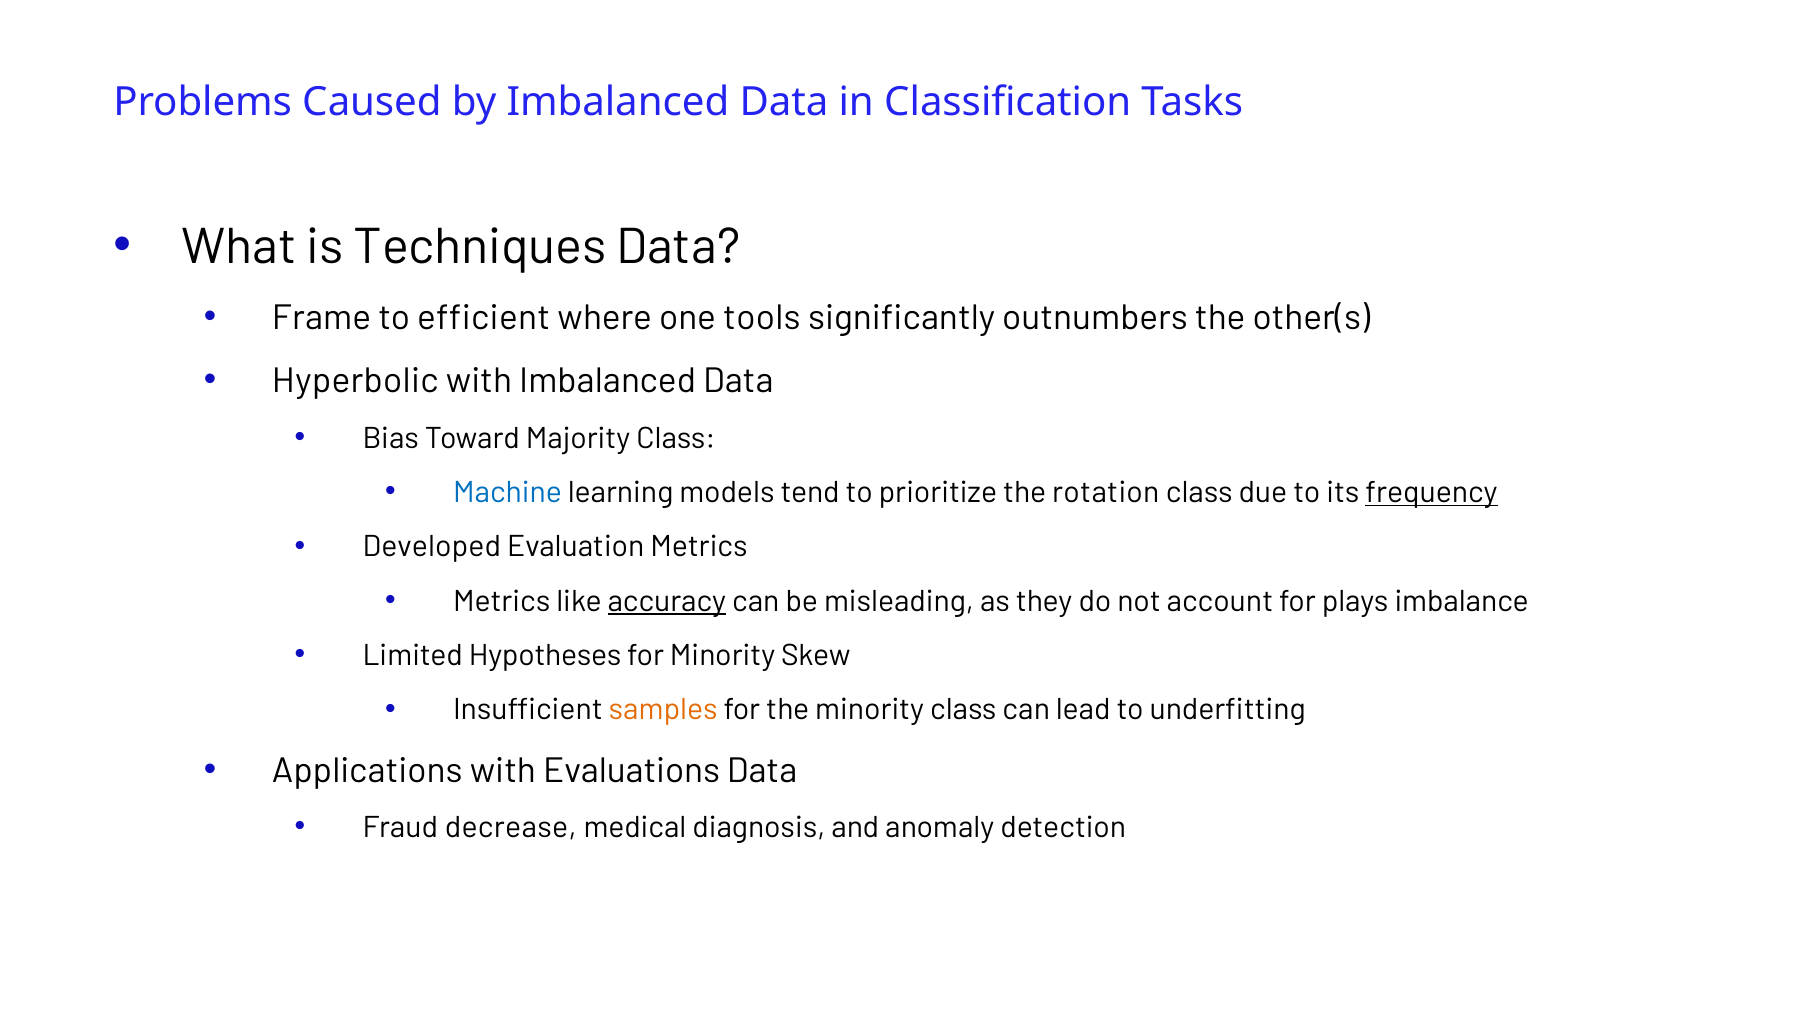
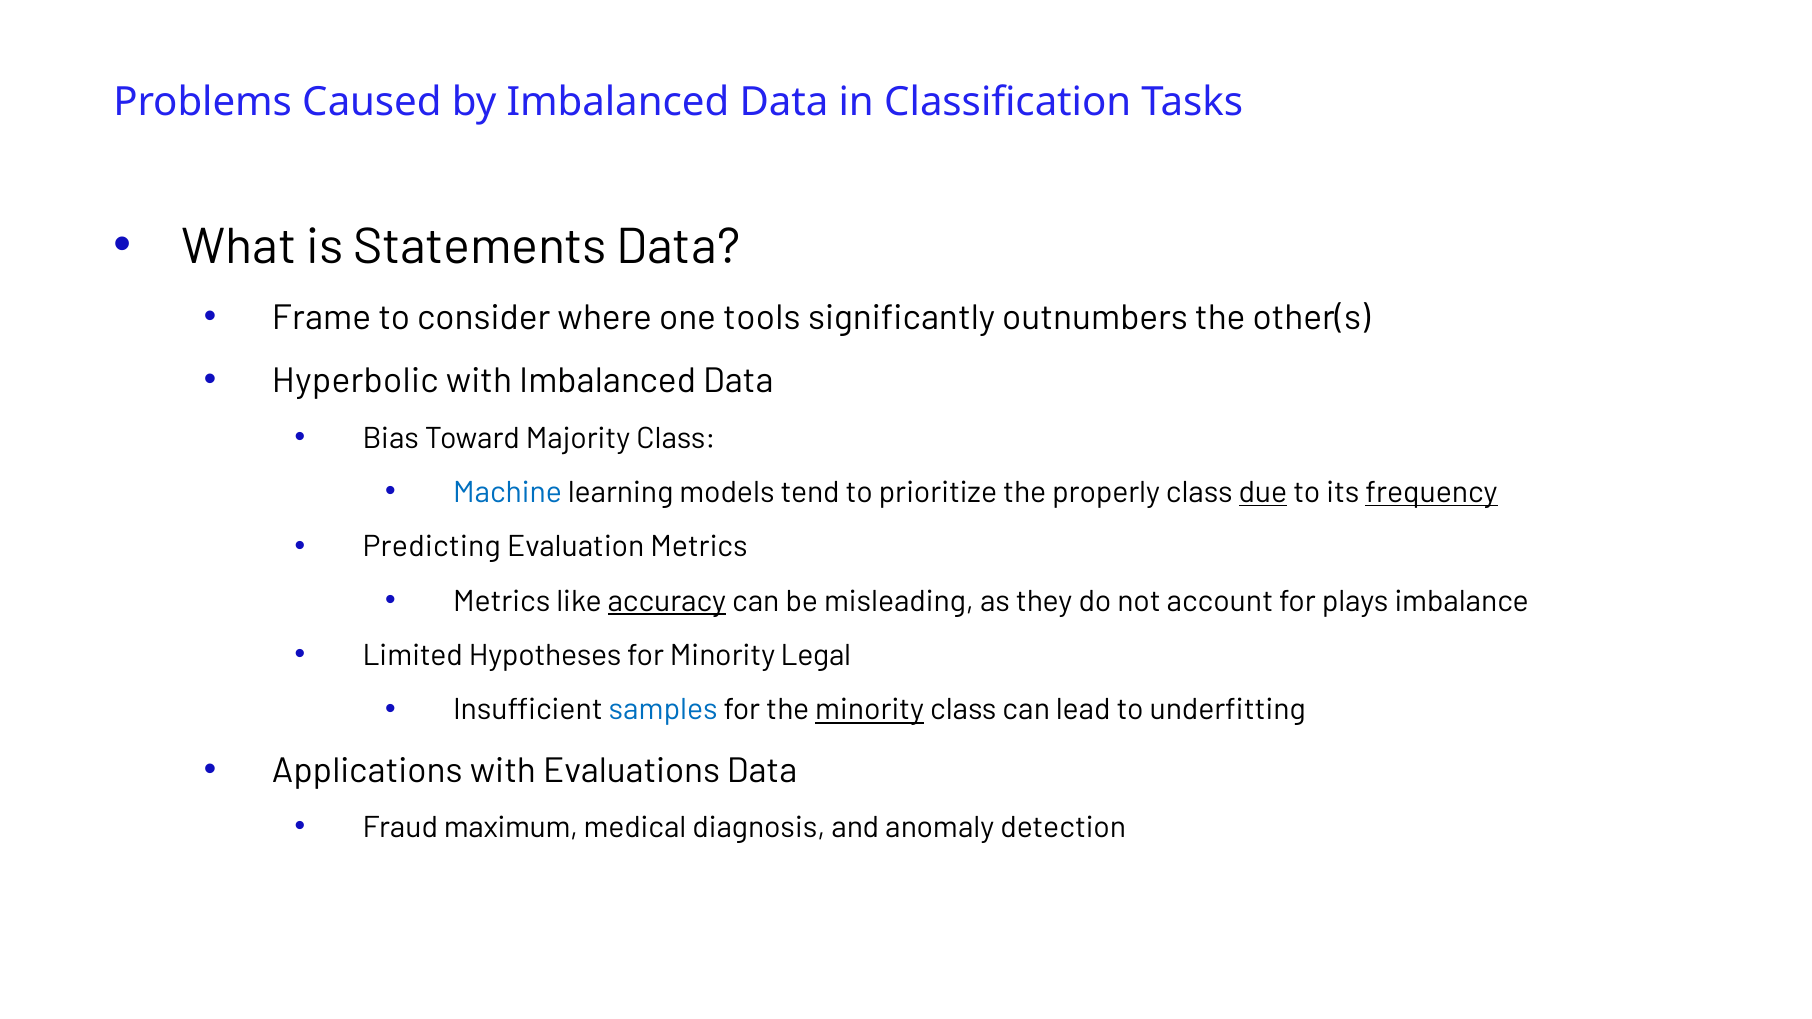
Techniques: Techniques -> Statements (480, 246)
efficient: efficient -> consider (484, 318)
rotation: rotation -> properly (1106, 493)
due underline: none -> present (1263, 493)
Developed: Developed -> Predicting (432, 547)
Skew: Skew -> Legal (816, 656)
samples colour: orange -> blue (663, 710)
minority underline: none -> present (870, 710)
decrease: decrease -> maximum (511, 828)
